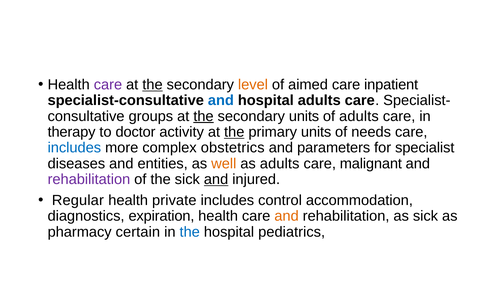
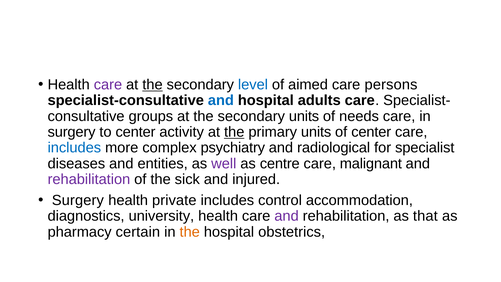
level colour: orange -> blue (253, 85)
inpatient: inpatient -> persons (391, 85)
the underline: present -> none (203, 116)
of adults: adults -> needs (359, 116)
therapy: therapy -> surgery (72, 132)
to doctor: doctor -> center (136, 132)
of needs: needs -> center (371, 132)
obstetrics: obstetrics -> psychiatry (233, 148)
parameters: parameters -> radiological (334, 148)
well colour: orange -> purple (224, 163)
as adults: adults -> centre (280, 163)
and underline: present -> none (216, 179)
Regular: Regular -> Surgery (78, 200)
expiration: expiration -> university (161, 216)
and colour: orange -> purple (287, 216)
as sick: sick -> that (425, 216)
the colour: blue -> orange (190, 232)
pediatrics: pediatrics -> obstetrics (292, 232)
